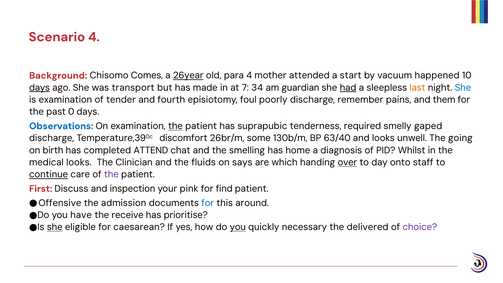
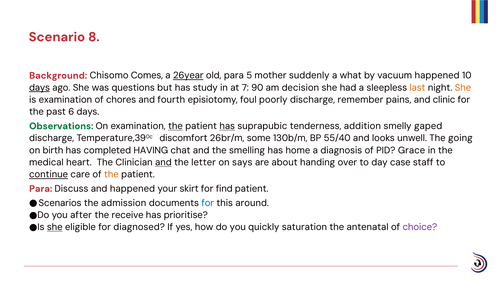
Scenario 4: 4 -> 8 (94, 37)
para 4: 4 -> 5 (249, 76)
attended: attended -> suddenly (309, 76)
start: start -> what (351, 76)
transport: transport -> questions (133, 88)
made: made -> study (205, 88)
34: 34 -> 90 (257, 88)
guardian: guardian -> decision (300, 88)
had underline: present -> none (348, 88)
She colour: blue -> orange (463, 88)
tender: tender -> chores (121, 100)
them: them -> clinic (444, 100)
0: 0 -> 6 (71, 112)
Observations colour: blue -> green (61, 126)
has underline: none -> present (227, 126)
required: required -> addition (362, 126)
63/40: 63/40 -> 55/40 (337, 138)
ATTEND: ATTEND -> HAVING (151, 150)
Whilst: Whilst -> Grace (412, 150)
medical looks: looks -> heart (79, 162)
and underline: none -> present (163, 162)
fluids: fluids -> letter (204, 162)
which: which -> about (285, 162)
over underline: present -> none (347, 162)
onto: onto -> case (400, 162)
the colour: purple -> orange (111, 174)
First: First -> Para (41, 189)
and inspection: inspection -> happened (132, 189)
pink: pink -> skirt (189, 189)
Offensive: Offensive -> Scenarios (60, 203)
have: have -> after (81, 215)
caesarean: caesarean -> diagnosed (139, 227)
you underline: present -> none (238, 227)
necessary: necessary -> saturation (304, 227)
delivered: delivered -> antenatal (368, 227)
